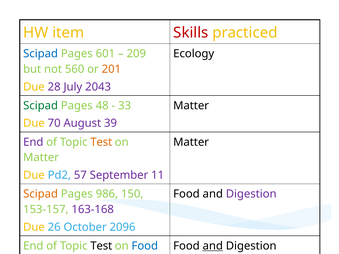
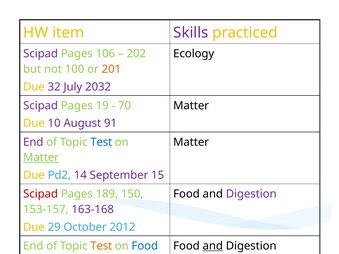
Skills colour: red -> purple (191, 33)
Scipad colour: blue -> purple (41, 54)
601: 601 -> 106 (105, 54)
209: 209 -> 202 (136, 54)
560: 560 -> 100 (75, 69)
28: 28 -> 32 (54, 87)
2043: 2043 -> 2032 (98, 87)
Scipad colour: green -> purple (41, 106)
48: 48 -> 19 (102, 106)
33: 33 -> 70 (125, 106)
70: 70 -> 10 (54, 123)
39: 39 -> 91 (111, 123)
Test colour: orange -> blue (101, 142)
Matter underline: none -> present (41, 158)
57: 57 -> 14 (80, 175)
11: 11 -> 15 (158, 175)
Scipad colour: orange -> red (41, 194)
986: 986 -> 189 (107, 194)
26: 26 -> 29 (54, 227)
2096: 2096 -> 2012 (123, 227)
Test colour: black -> orange (101, 246)
